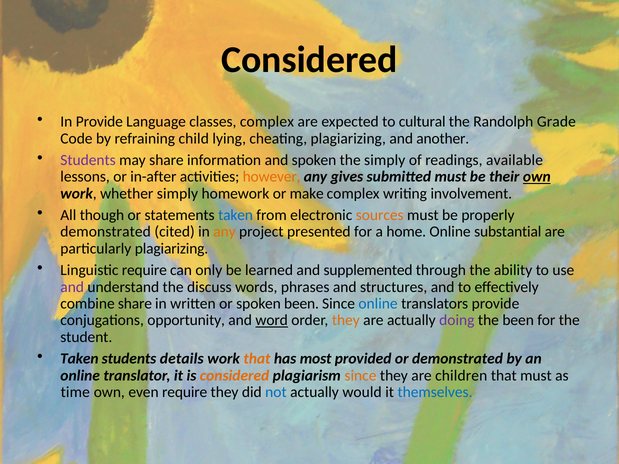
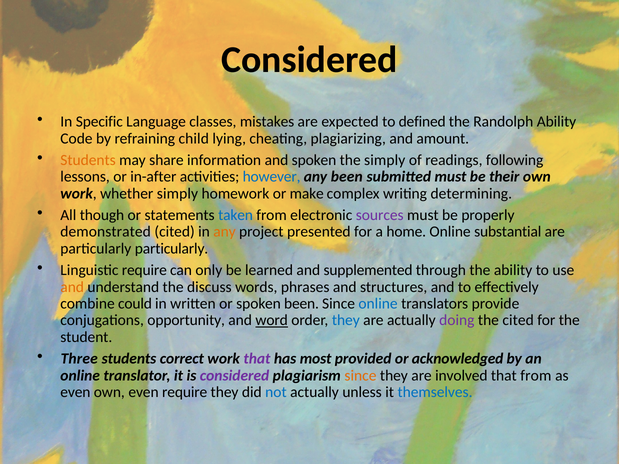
In Provide: Provide -> Specific (99, 122)
classes complex: complex -> mistakes (267, 122)
cultural: cultural -> defined (422, 122)
Randolph Grade: Grade -> Ability (557, 122)
another: another -> amount (443, 139)
Students colour: purple -> orange (88, 160)
available: available -> following (515, 160)
however colour: orange -> blue (272, 177)
any gives: gives -> been (347, 177)
own underline: present -> none (537, 177)
involvement: involvement -> determining (471, 194)
sources colour: orange -> purple (380, 215)
particularly plagiarizing: plagiarizing -> particularly (172, 249)
and colour: purple -> orange (72, 287)
combine share: share -> could (135, 304)
they colour: orange -> blue (346, 321)
the been: been -> cited (518, 321)
Taken: Taken -> Three (79, 359)
details: details -> correct (182, 359)
that colour: orange -> purple (257, 359)
or demonstrated: demonstrated -> acknowledged (458, 359)
considered colour: orange -> purple (235, 376)
children: children -> involved (461, 376)
that must: must -> from (536, 376)
time: time -> even (75, 392)
would: would -> unless (362, 392)
